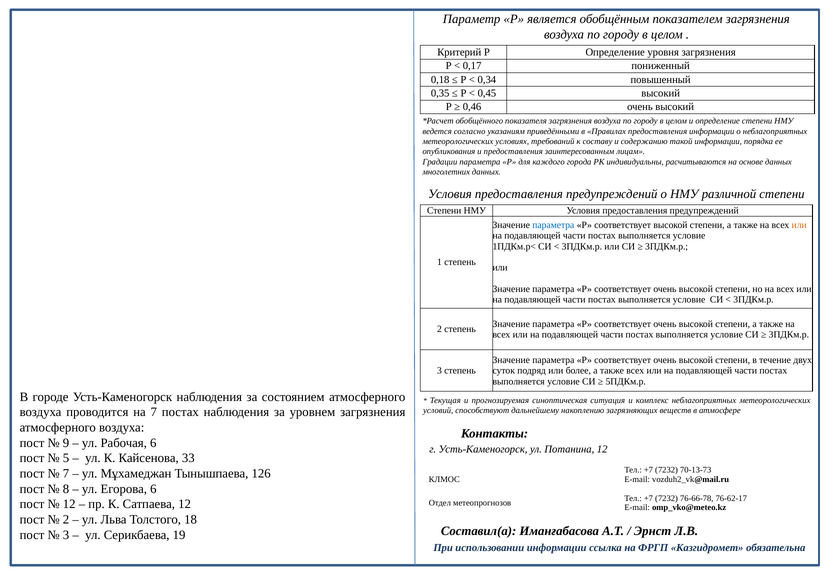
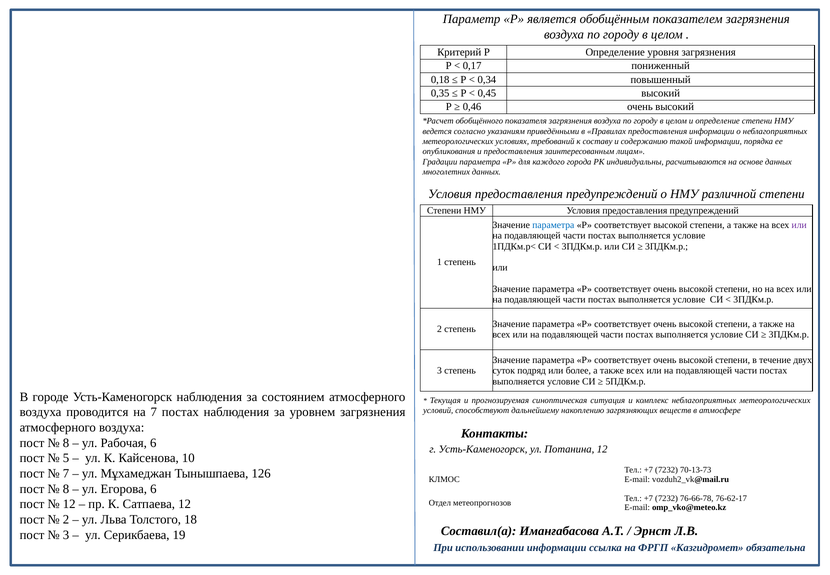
или colour: orange -> purple (799, 225)
9: 9 -> 8 (66, 443)
33: 33 -> 10 (188, 458)
